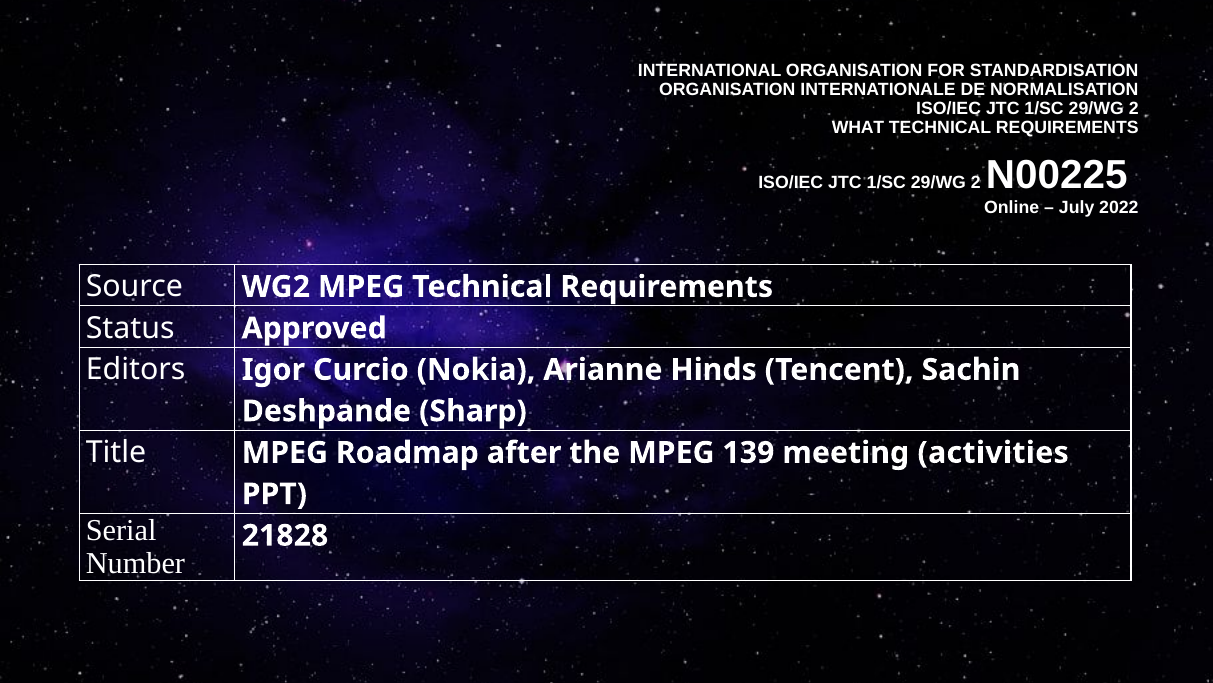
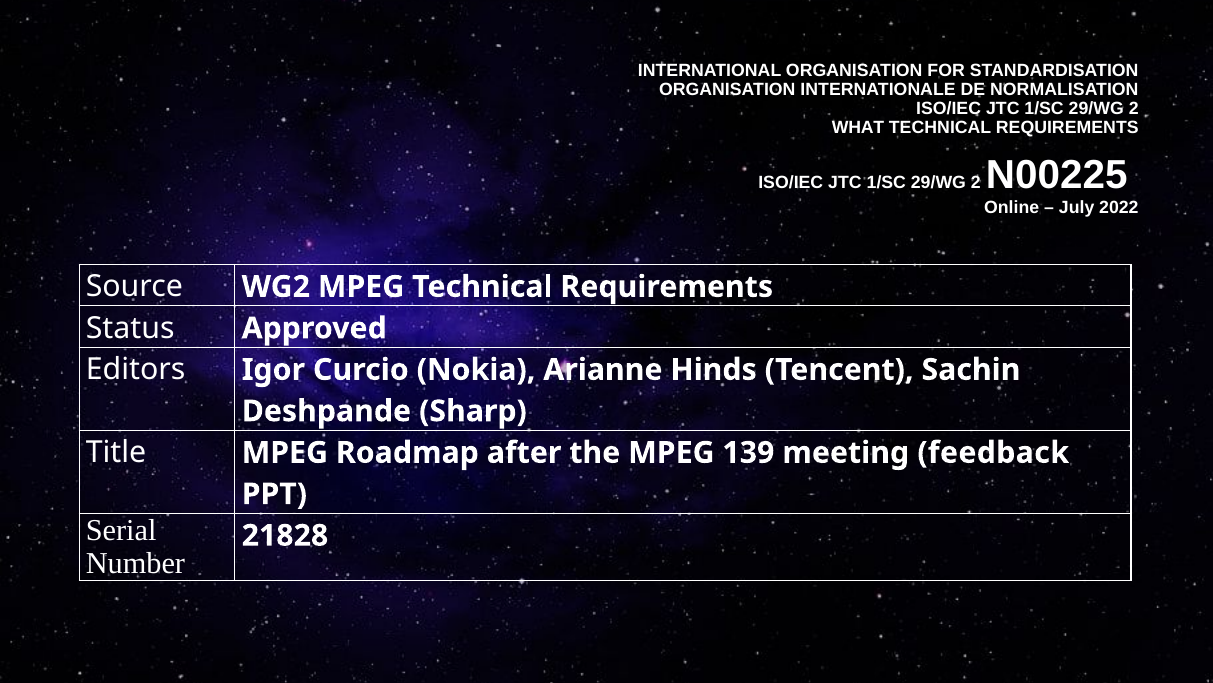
activities: activities -> feedback (993, 452)
